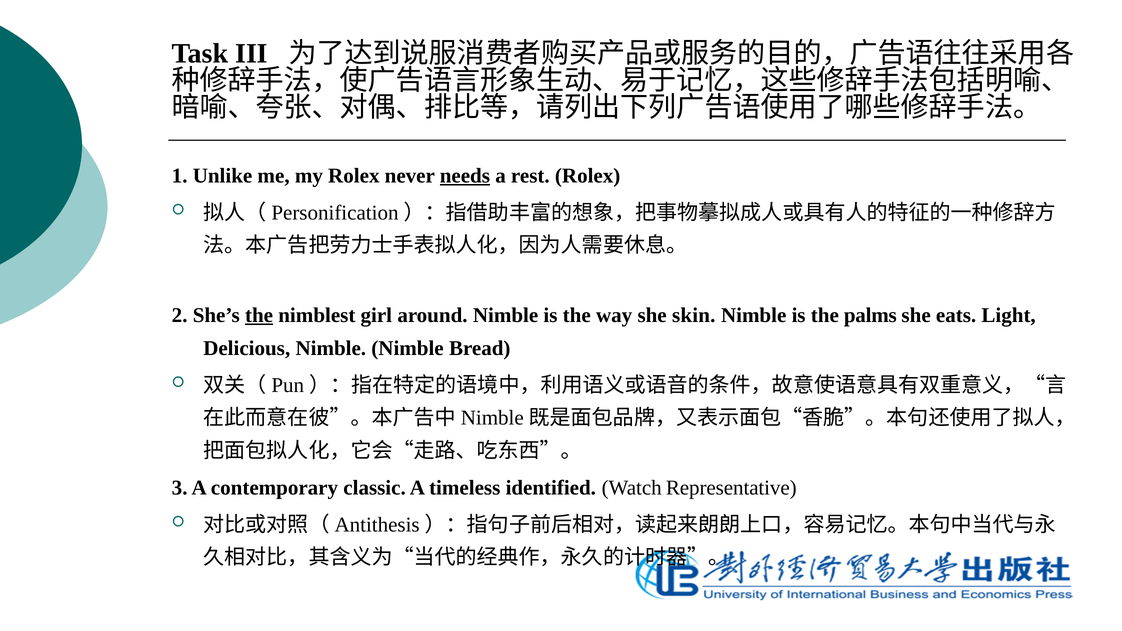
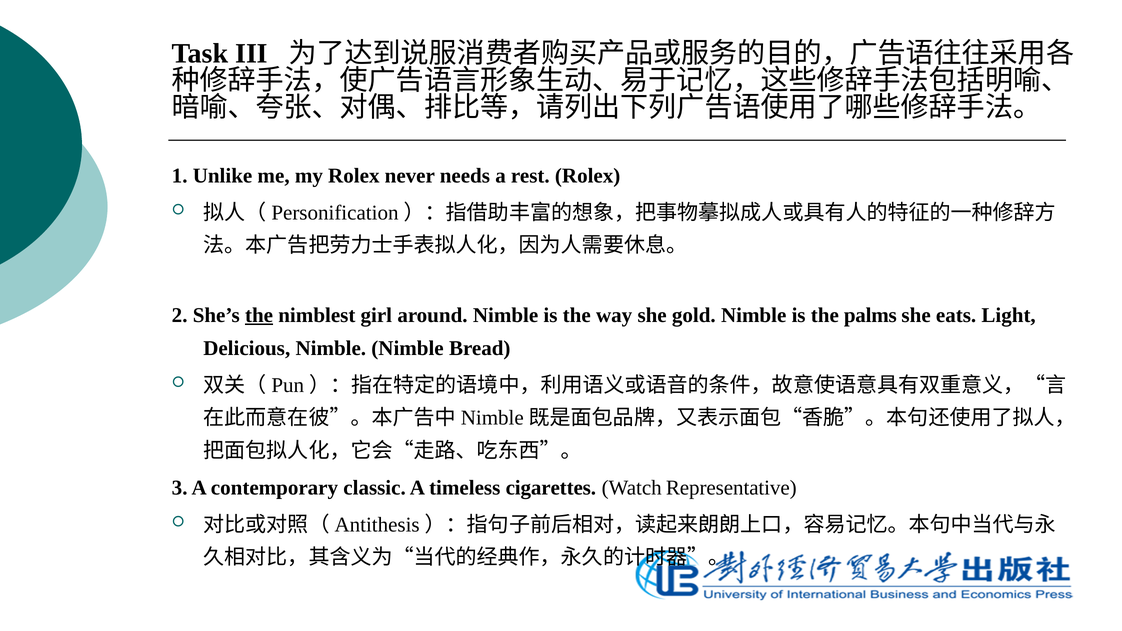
needs underline: present -> none (465, 176)
skin: skin -> gold (694, 315)
identified: identified -> cigarettes (551, 488)
